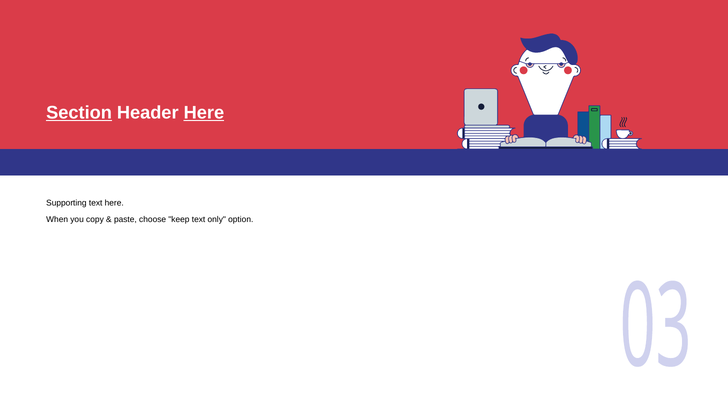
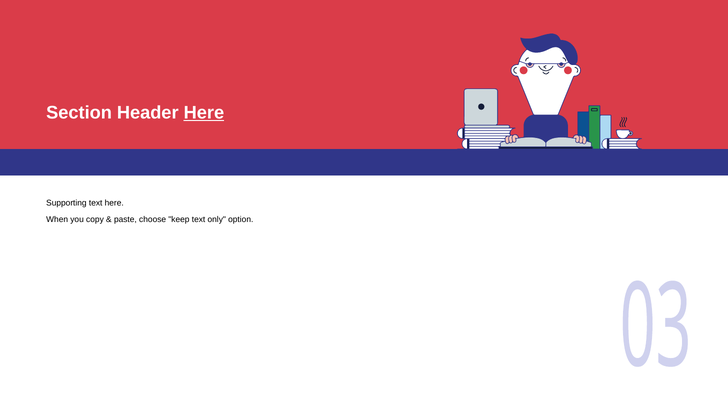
Section underline: present -> none (79, 113)
